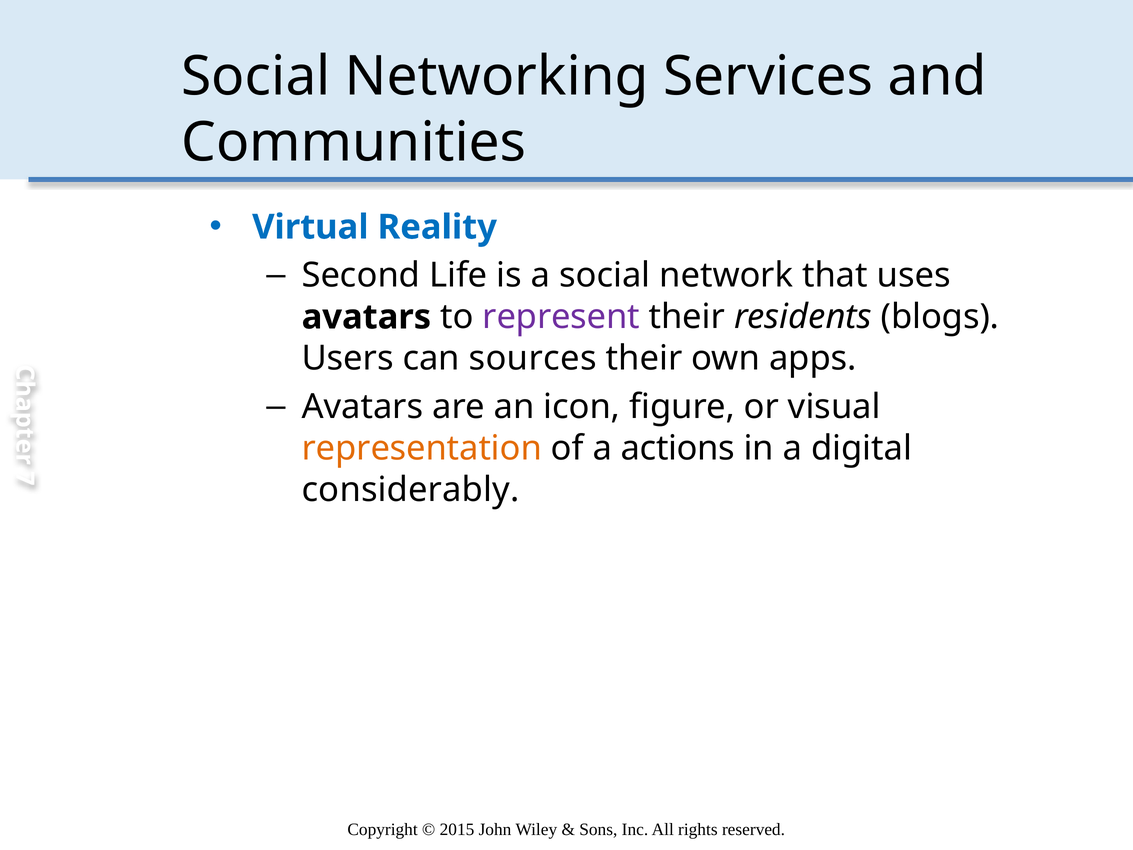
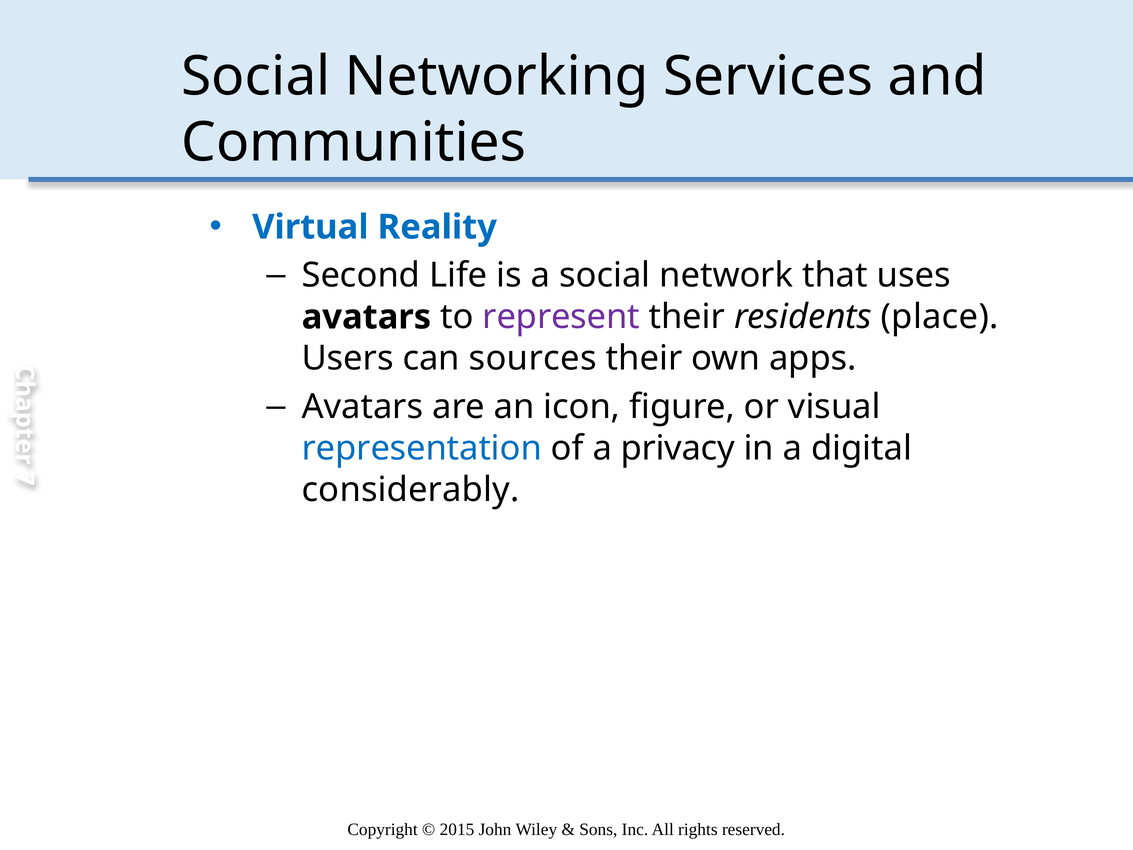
blogs: blogs -> place (940, 317)
representation colour: orange -> blue (422, 448)
actions: actions -> privacy (678, 448)
